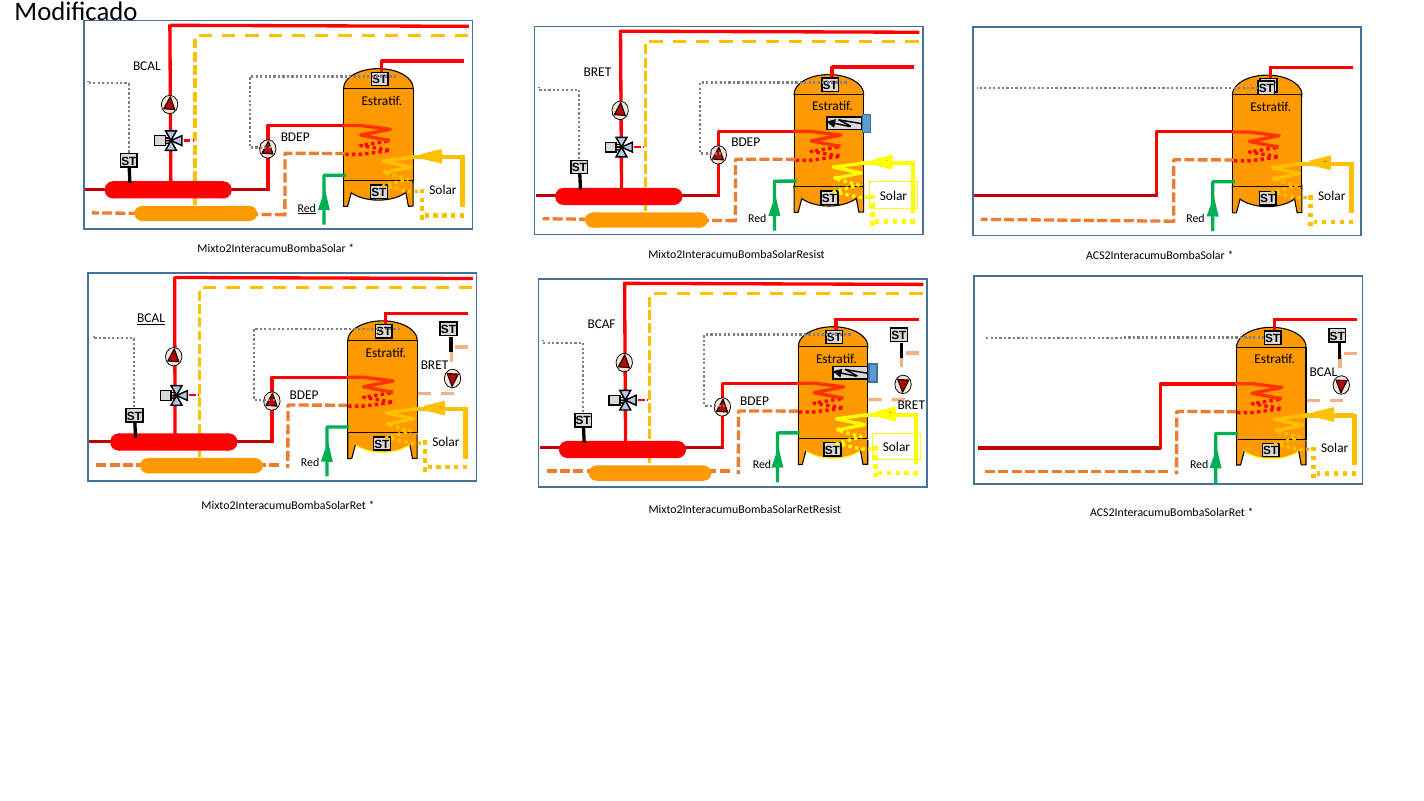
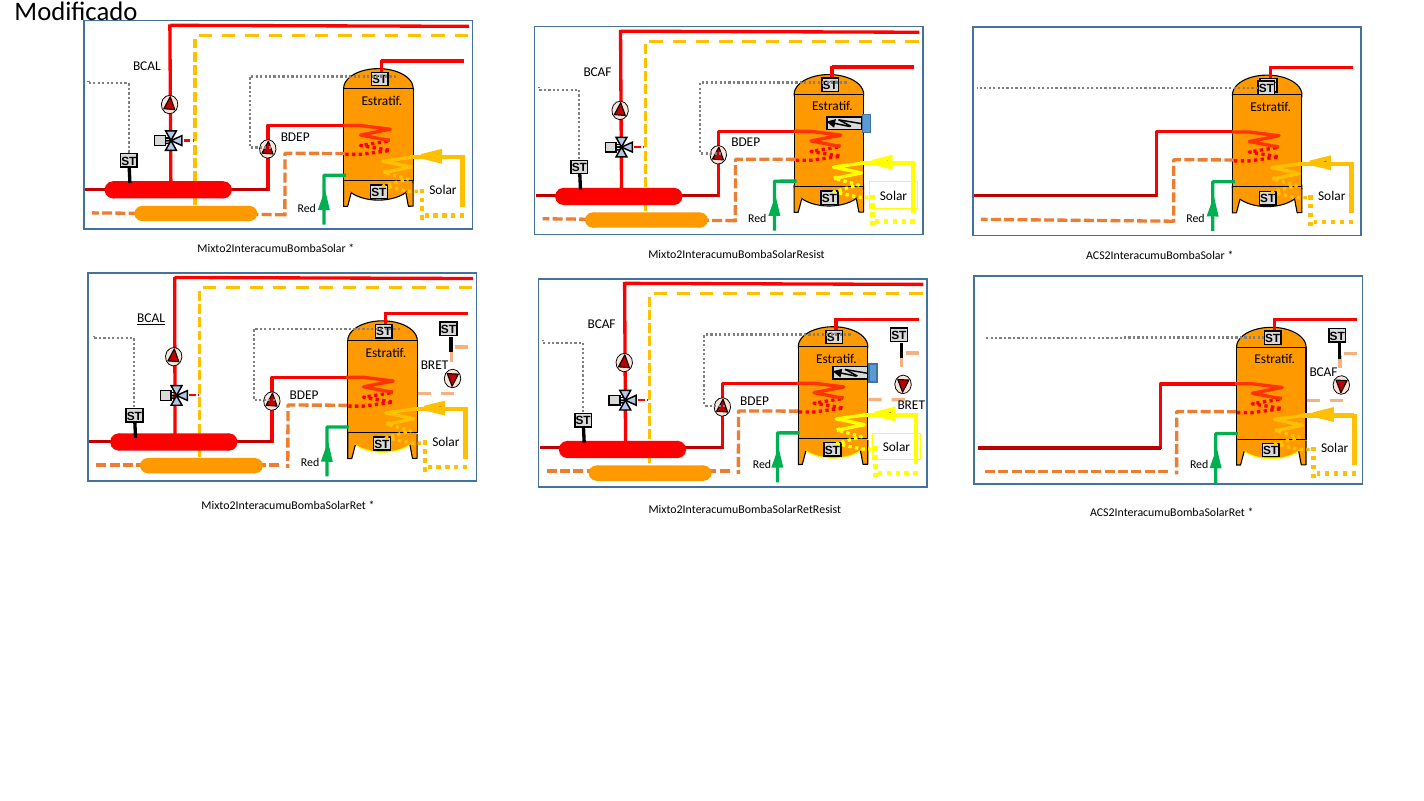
BRET: BRET -> BCAF (598, 72)
Red underline: present -> none (307, 208)
BCAL: BCAL -> BCAF (1323, 372)
